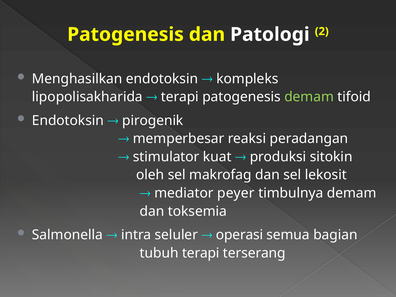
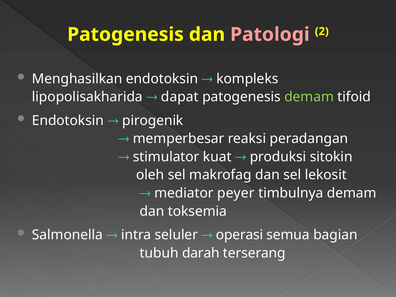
Patologi colour: white -> pink (270, 34)
terapi: terapi -> dapat (180, 97)
tubuh terapi: terapi -> darah (201, 253)
